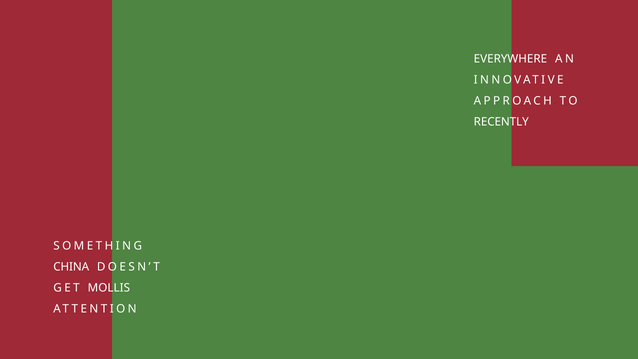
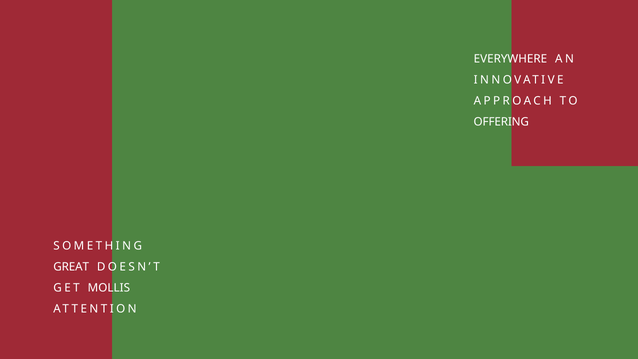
RECENTLY: RECENTLY -> OFFERING (501, 122)
CHINA: CHINA -> GREAT (71, 267)
